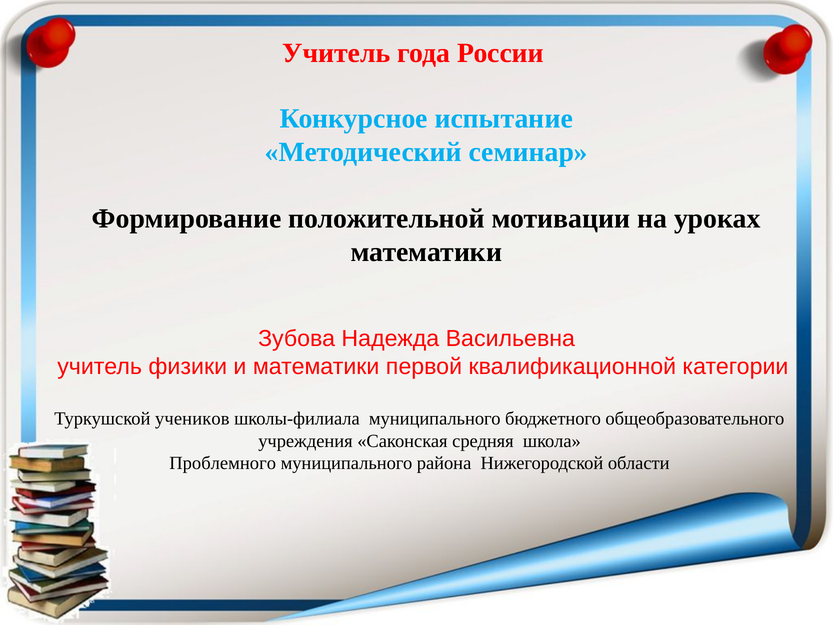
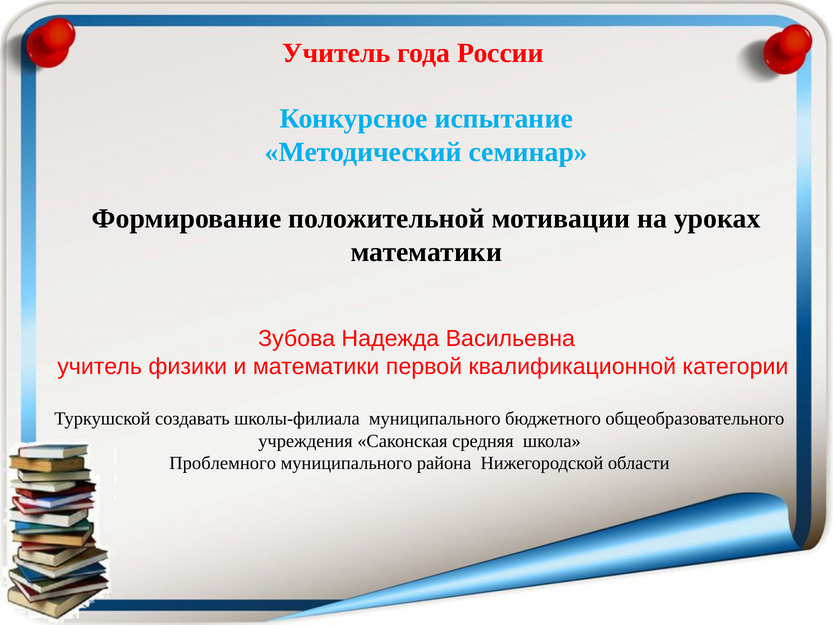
учеников: учеников -> создавать (192, 419)
